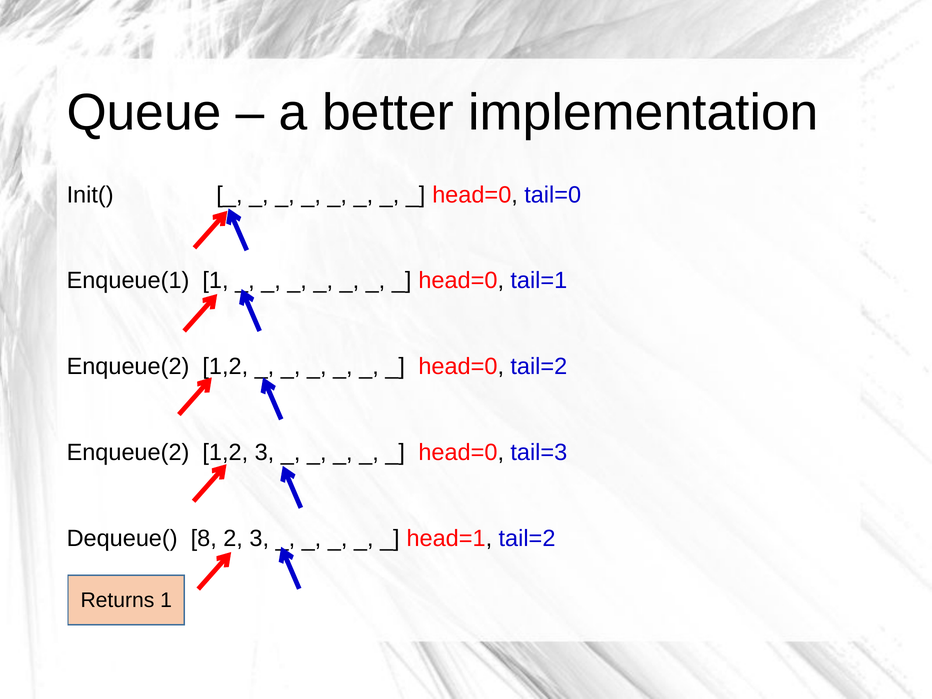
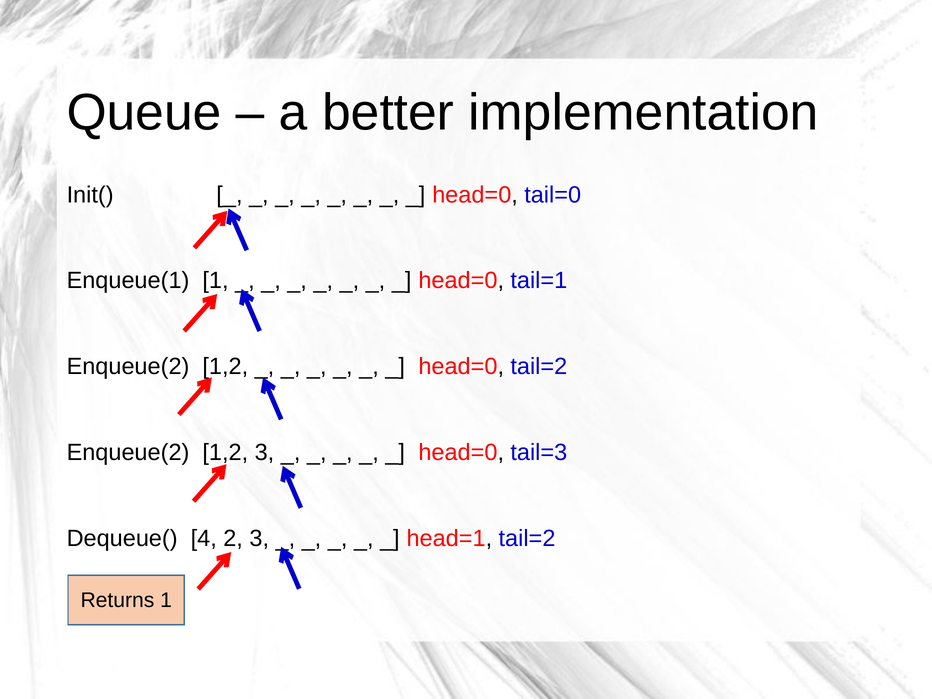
8: 8 -> 4 (204, 538)
